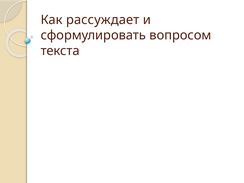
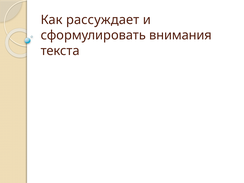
вопросом: вопросом -> внимания (180, 35)
